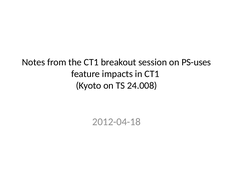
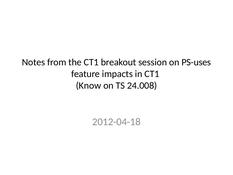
Kyoto: Kyoto -> Know (88, 85)
